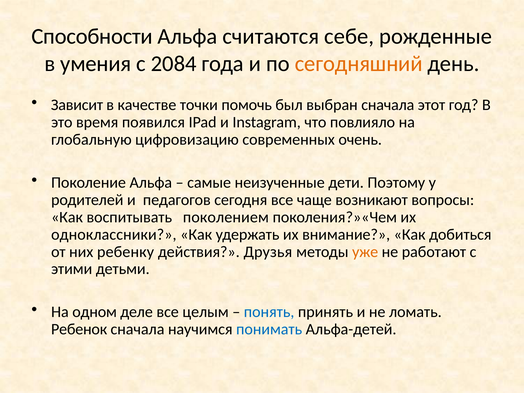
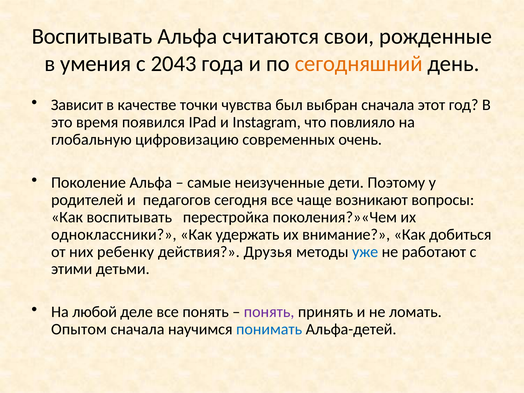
Способности: Способности -> Воспитывать (92, 37)
себе: себе -> свои (349, 37)
2084: 2084 -> 2043 (174, 64)
помочь: помочь -> чувства (247, 105)
поколением: поколением -> перестройка (226, 217)
уже colour: orange -> blue (365, 252)
одном: одном -> любой (95, 312)
все целым: целым -> понять (206, 312)
понять colour: blue -> purple (269, 312)
Ребенок: Ребенок -> Опытом (79, 329)
